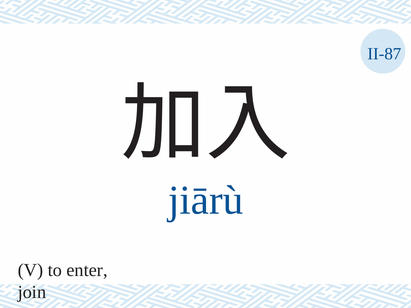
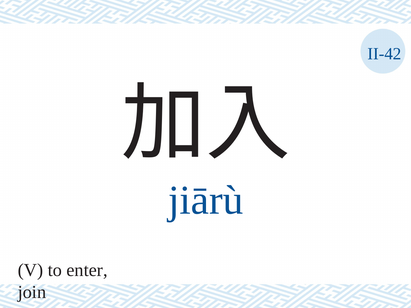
II-87: II-87 -> II-42 (384, 54)
